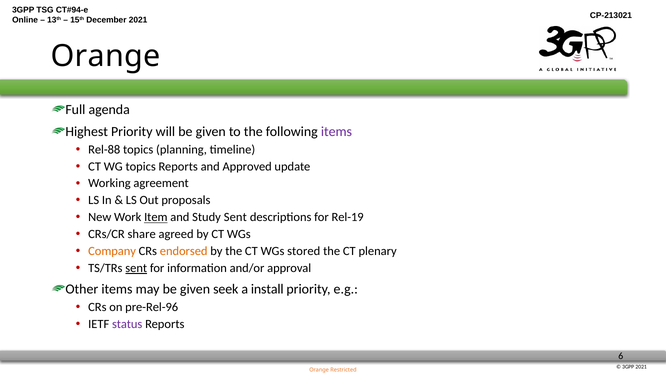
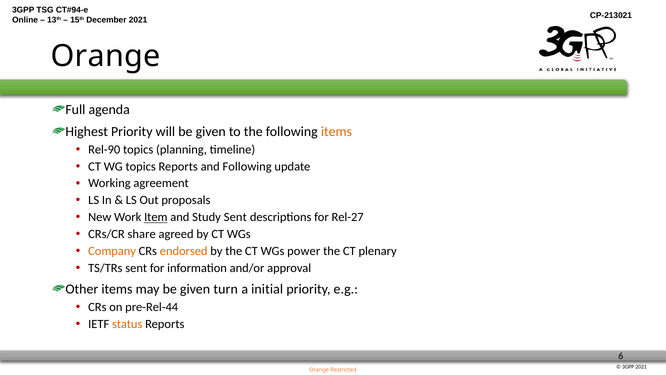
items colour: purple -> orange (336, 132)
Rel-88: Rel-88 -> Rel-90 (104, 149)
and Approved: Approved -> Following (247, 166)
Rel-19: Rel-19 -> Rel-27 (348, 217)
stored: stored -> power (304, 251)
sent underline: present -> none (136, 268)
seek: seek -> turn (226, 289)
install: install -> initial (267, 289)
pre-Rel-96: pre-Rel-96 -> pre-Rel-44 (152, 307)
status colour: purple -> orange (127, 324)
